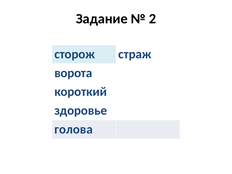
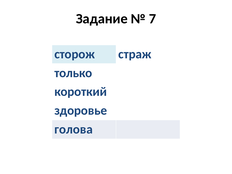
2: 2 -> 7 (152, 19)
ворота: ворота -> только (73, 73)
